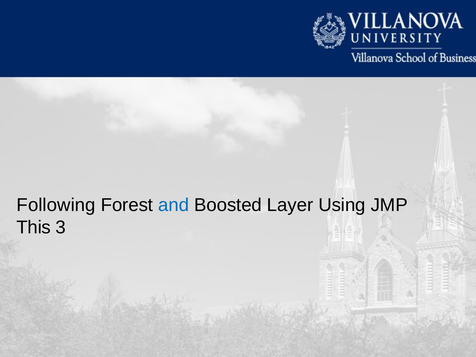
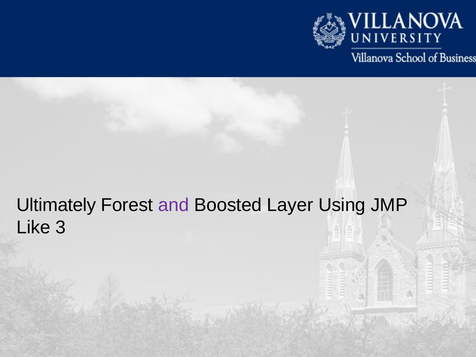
Following: Following -> Ultimately (56, 205)
and colour: blue -> purple (174, 205)
This: This -> Like (34, 227)
